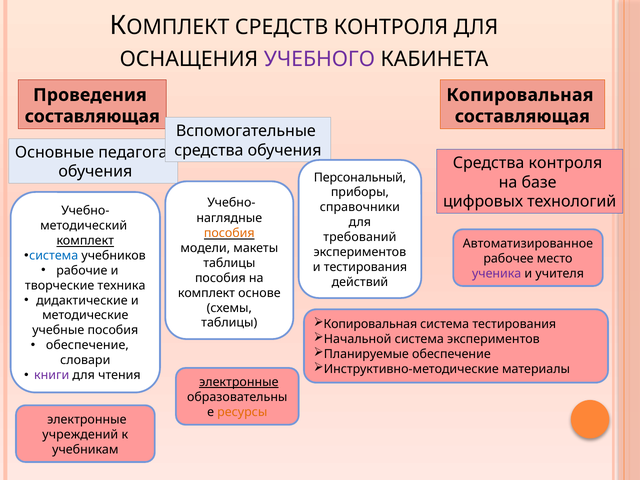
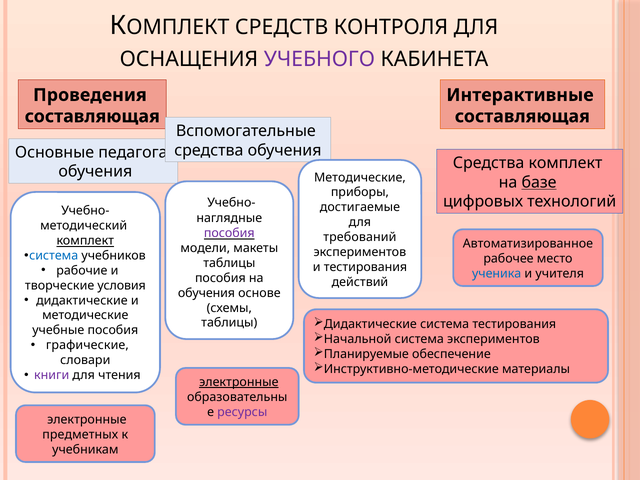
Копировальная: Копировальная -> Интерактивные (520, 95)
Средства контроля: контроля -> комплект (565, 163)
Персональный: Персональный -> Методические (360, 177)
базе underline: none -> present (539, 182)
справочники: справочники -> достигаемые (360, 207)
пособия colour: orange -> purple (229, 233)
ученика colour: purple -> blue (497, 273)
техника: техника -> условия (122, 285)
комплект: комплект -> обучения (206, 293)
Копировальная: Копировальная -> Дидактические (370, 324)
обеспечение: обеспечение -> графические (87, 345)
ресурсы colour: orange -> purple (242, 412)
учреждений: учреждений -> предметных (80, 434)
